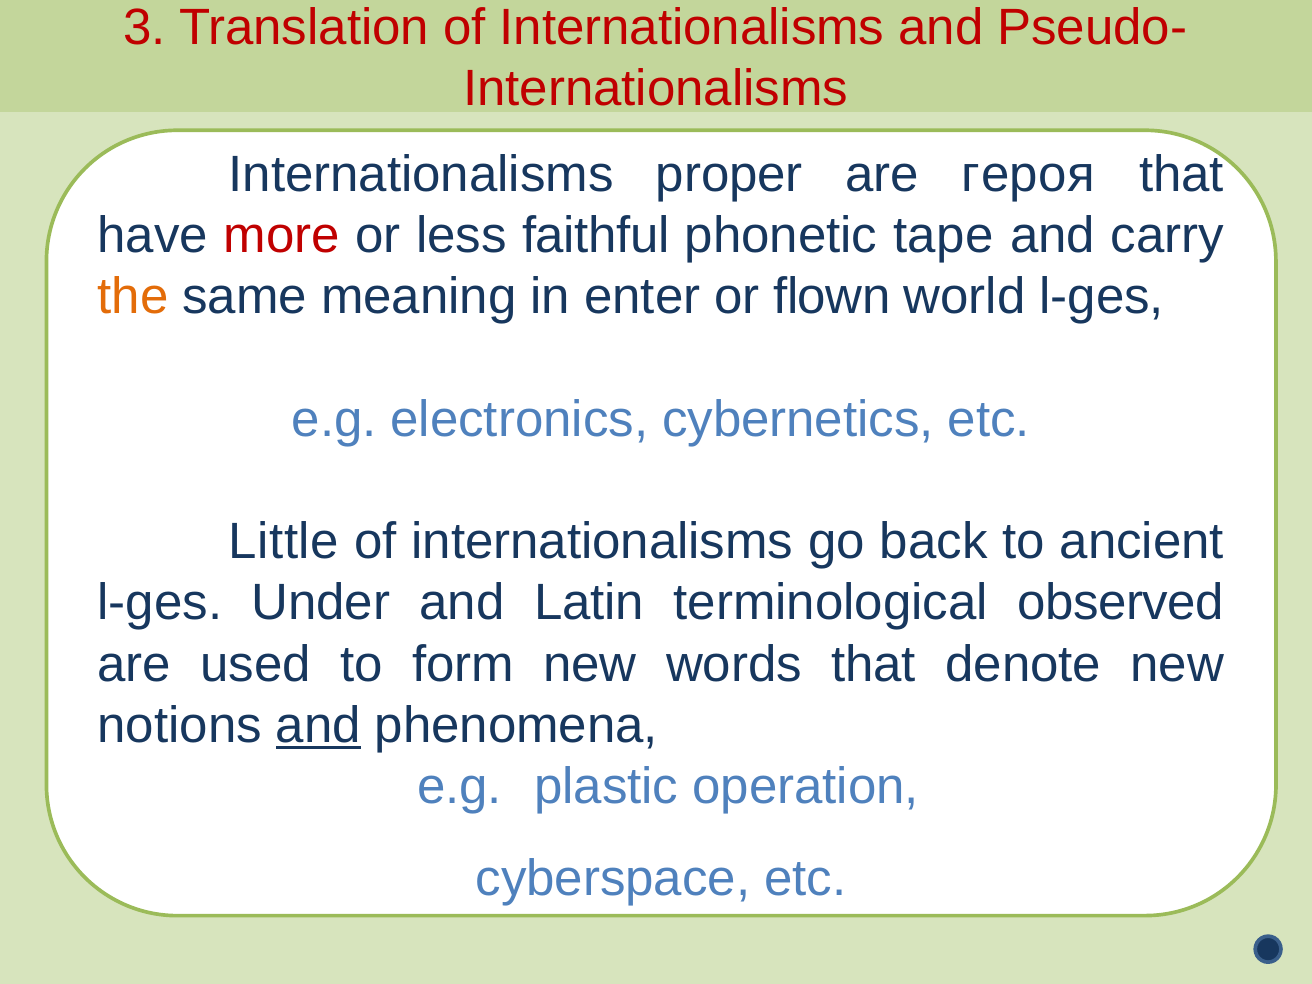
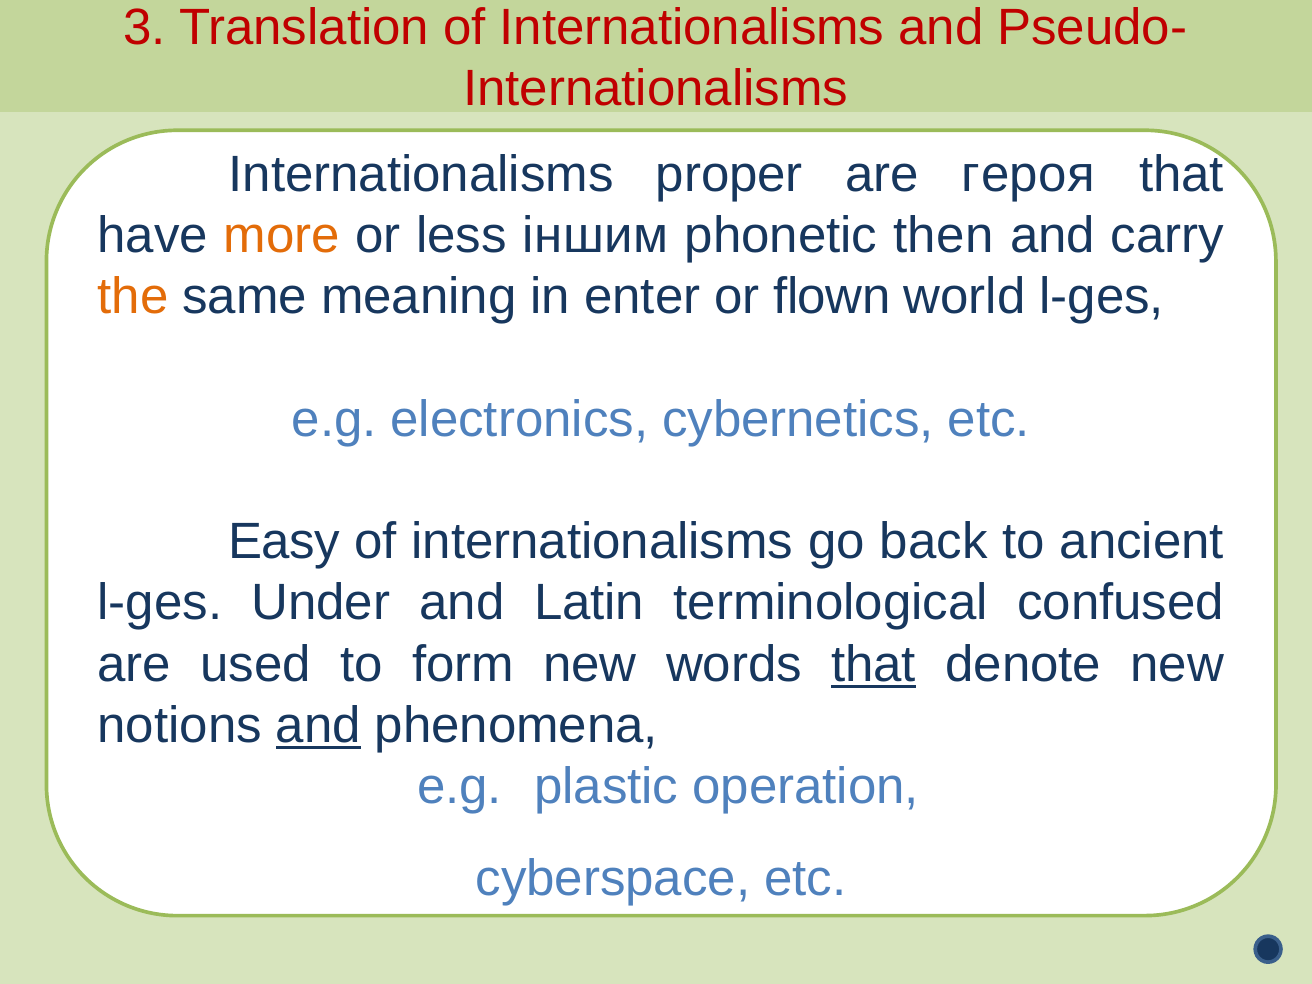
more colour: red -> orange (282, 235)
faithful: faithful -> іншим (596, 235)
tape: tape -> then (944, 235)
Little: Little -> Easy (284, 542)
observed: observed -> confused (1121, 603)
that underline: none -> present (874, 664)
